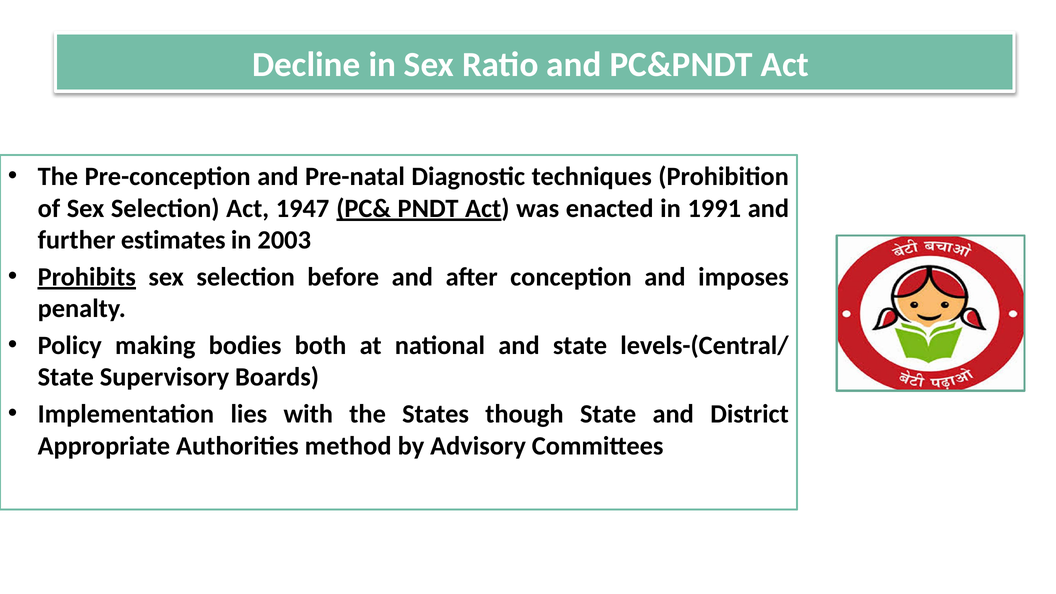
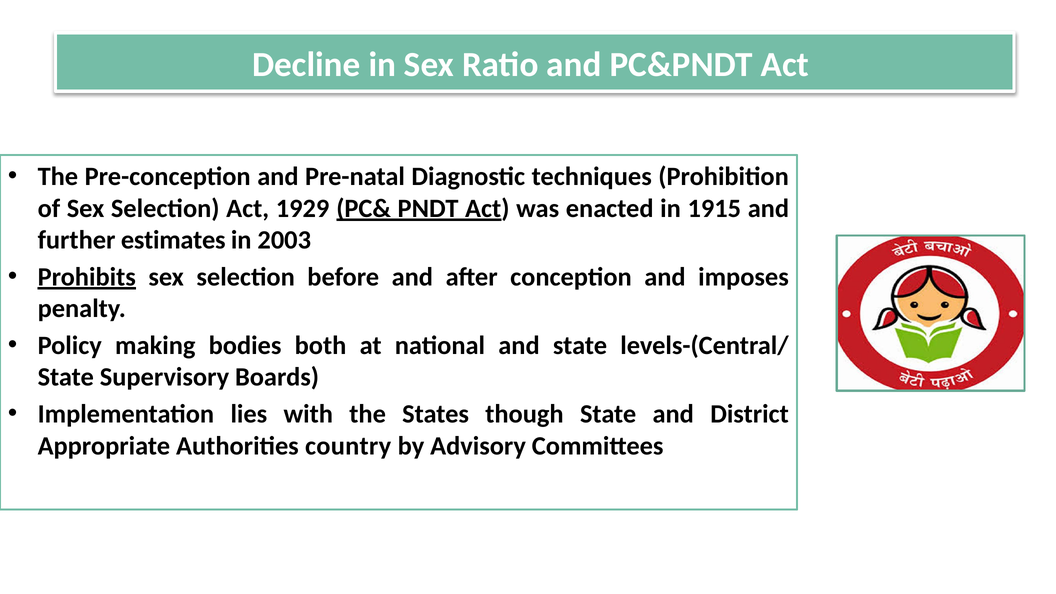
1947: 1947 -> 1929 (303, 208)
1991: 1991 -> 1915 (714, 208)
method: method -> country (348, 446)
